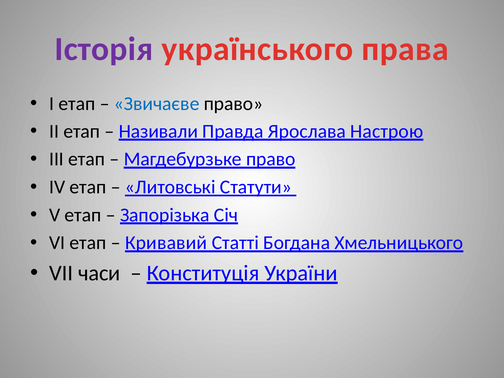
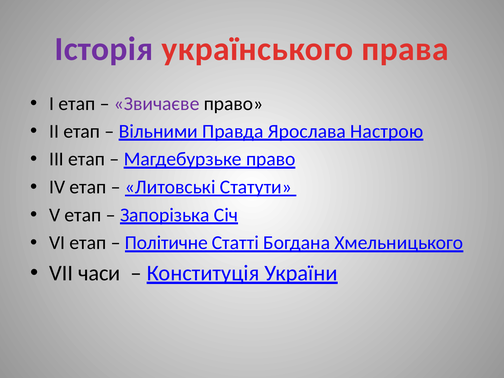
Звичаєве colour: blue -> purple (157, 104)
Називали: Називали -> Вільними (158, 131)
Кривавий: Кривавий -> Політичне (166, 243)
